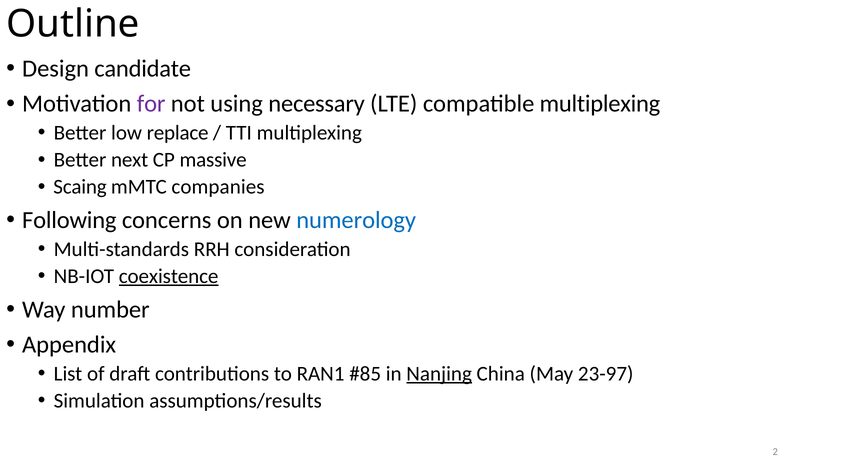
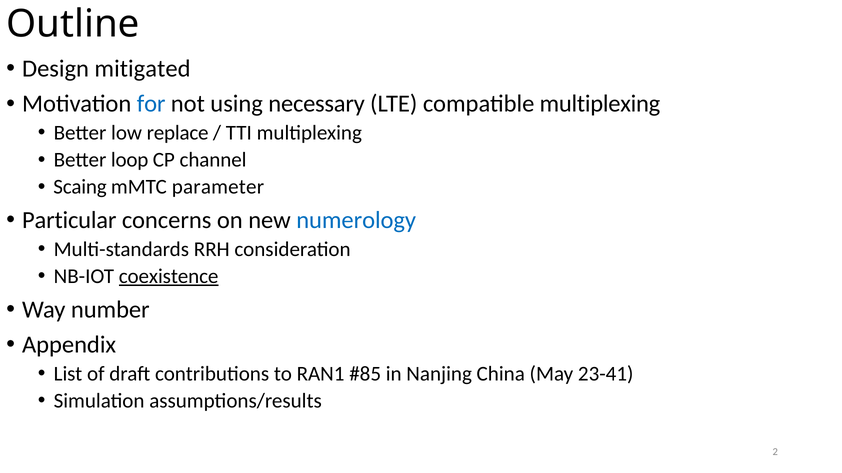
candidate: candidate -> mitigated (143, 69)
for colour: purple -> blue (151, 104)
next: next -> loop (130, 160)
massive: massive -> channel (213, 160)
companies: companies -> parameter (218, 187)
Following: Following -> Particular (69, 221)
Nanjing underline: present -> none (439, 374)
23-97: 23-97 -> 23-41 (606, 374)
